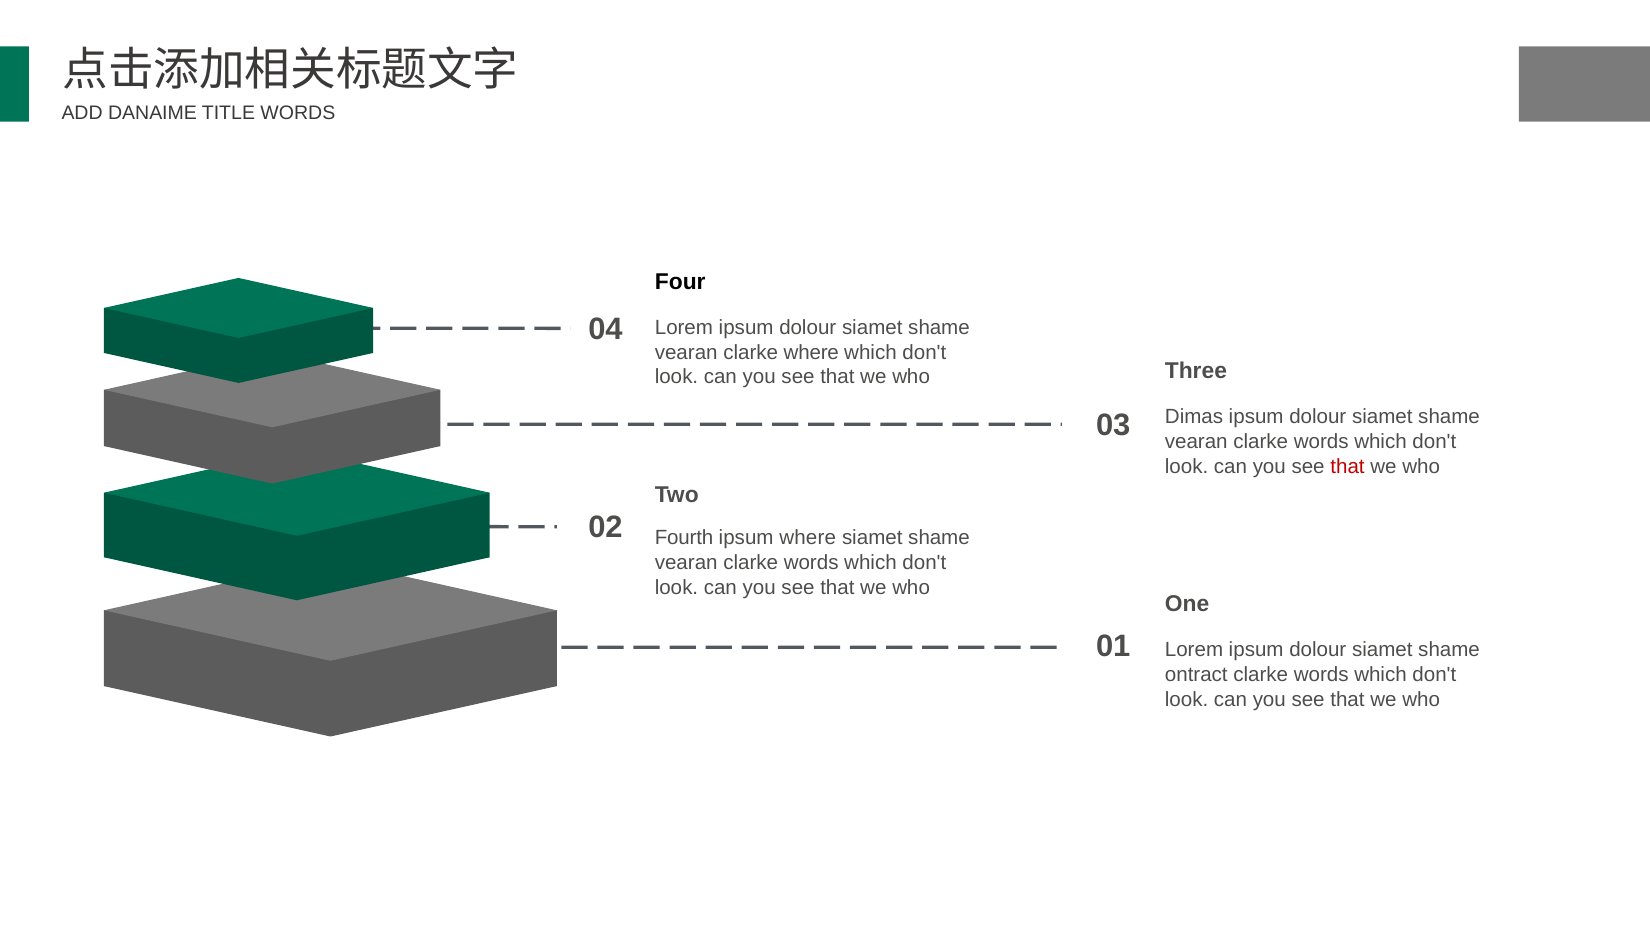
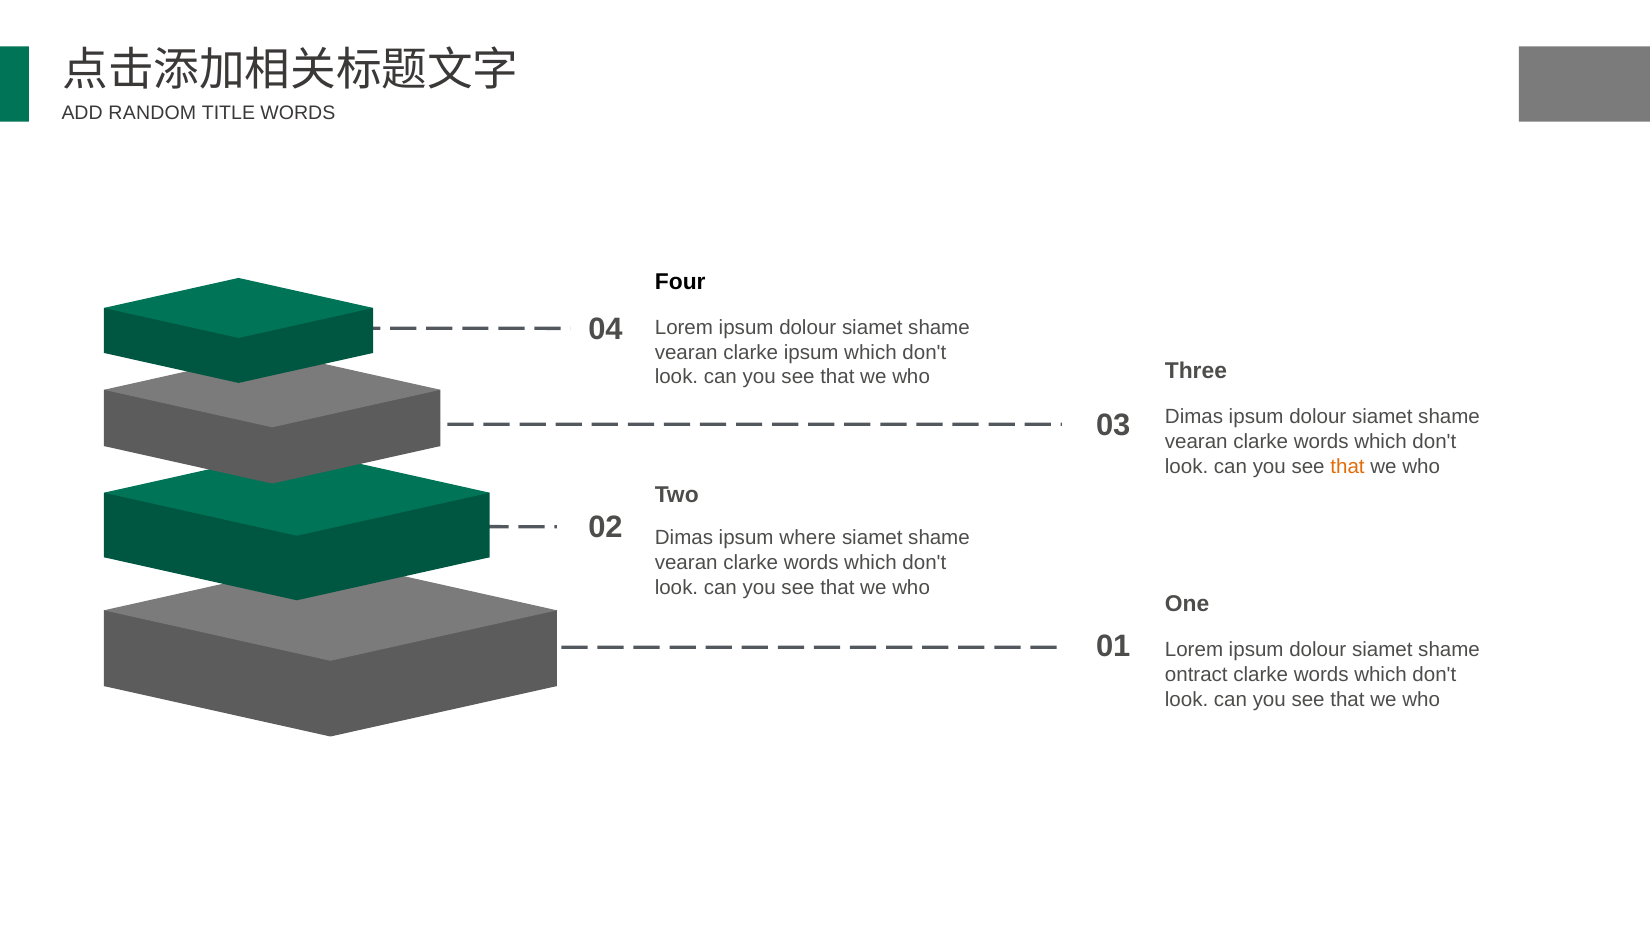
DANAIME: DANAIME -> RANDOM (152, 113)
clarke where: where -> ipsum (811, 352)
that colour: red -> orange (1348, 466)
Fourth: Fourth -> Dimas (684, 538)
